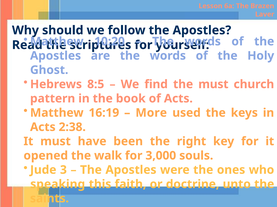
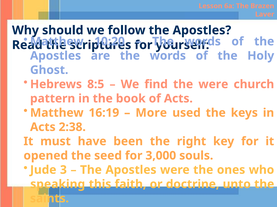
the must: must -> were (213, 85)
walk: walk -> seed (108, 156)
